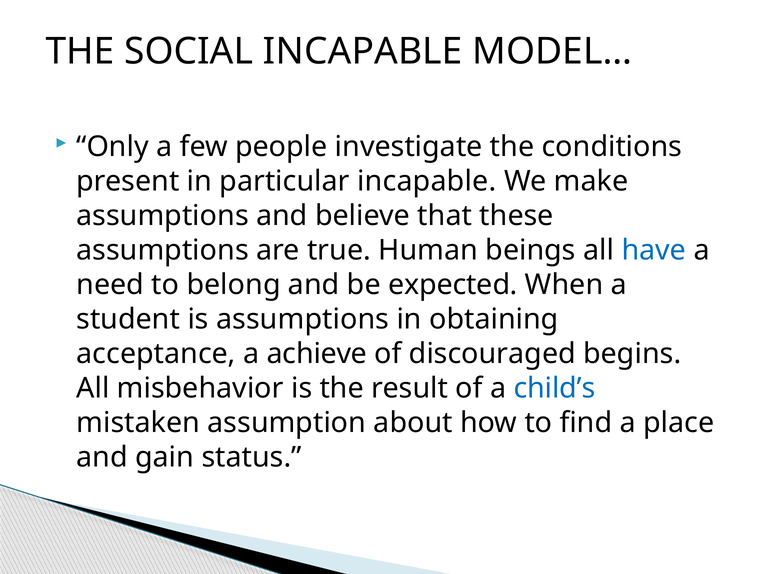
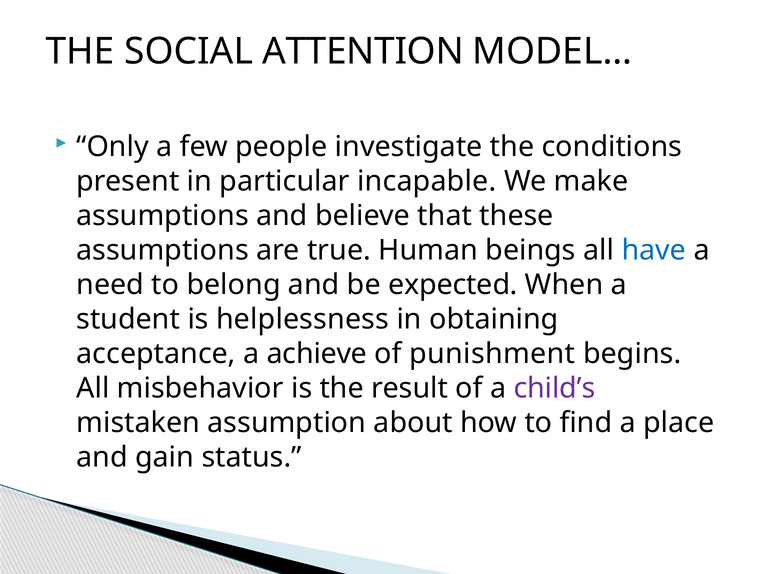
SOCIAL INCAPABLE: INCAPABLE -> ATTENTION (363, 52)
is assumptions: assumptions -> helplessness (303, 319)
discouraged: discouraged -> punishment (492, 354)
child’s colour: blue -> purple (555, 388)
